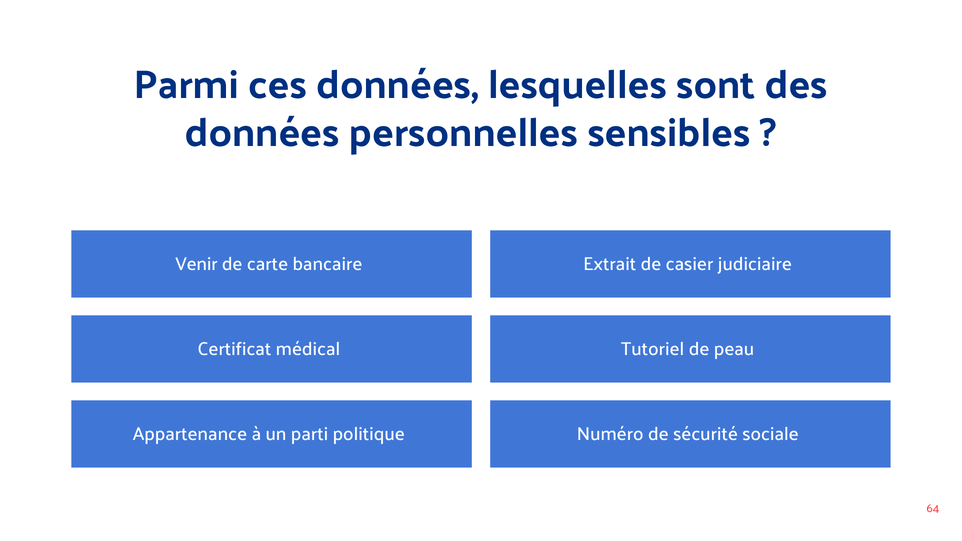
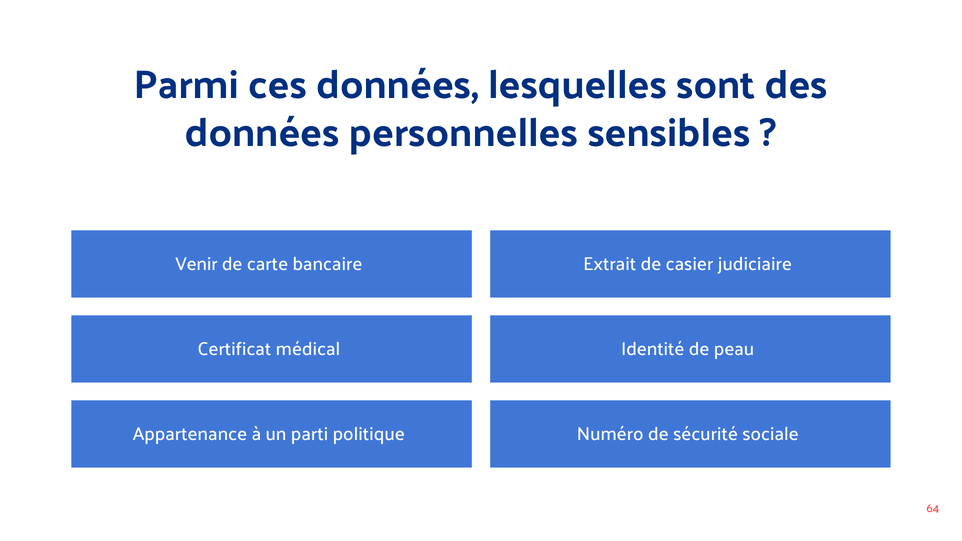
Tutoriel: Tutoriel -> Identité (653, 349)
